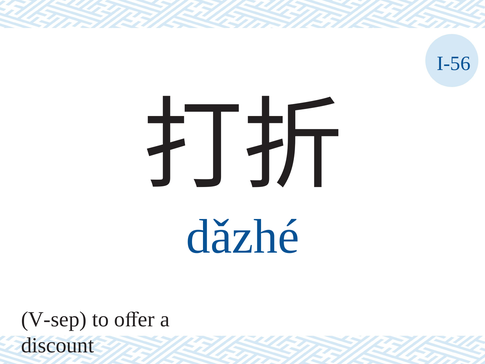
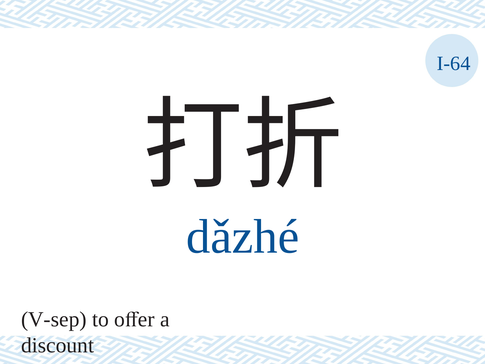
I-56: I-56 -> I-64 (454, 64)
